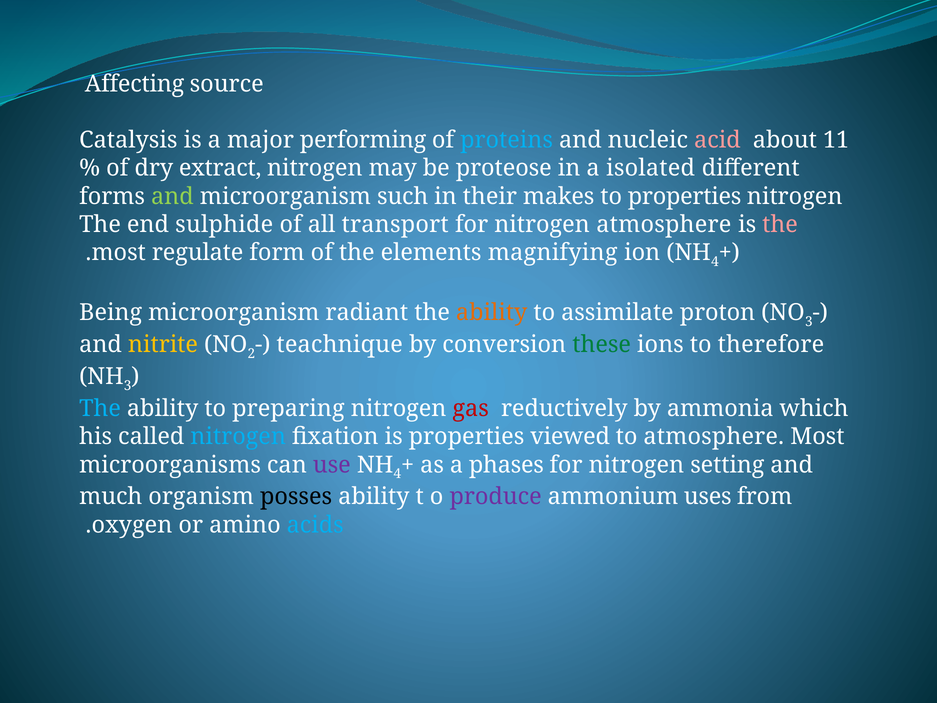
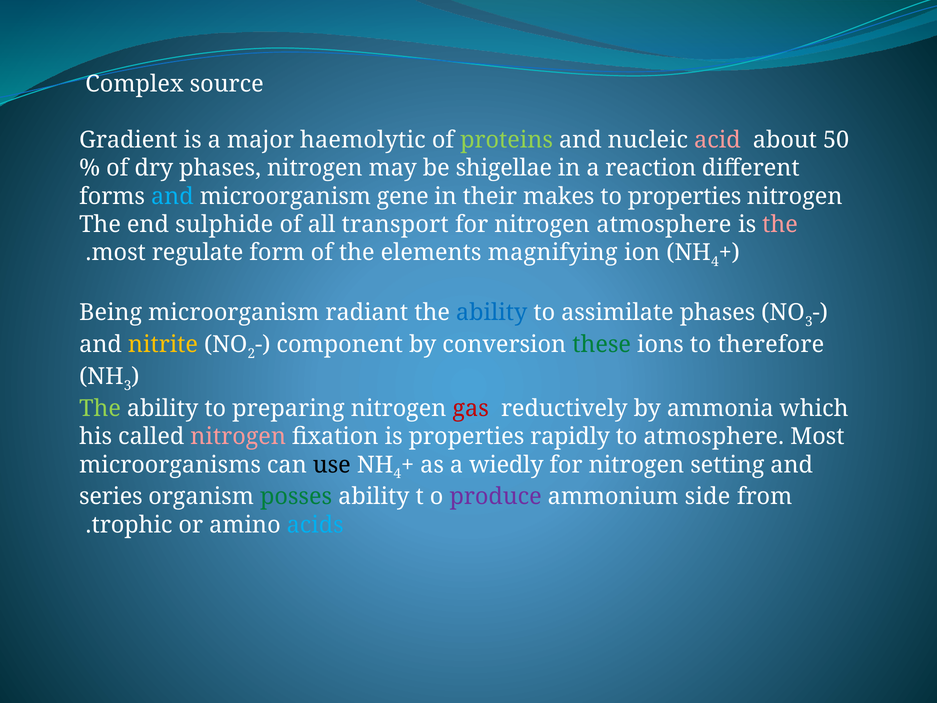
Affecting: Affecting -> Complex (134, 84)
Catalysis: Catalysis -> Gradient (128, 140)
performing: performing -> haemolytic (363, 140)
proteins colour: light blue -> light green (507, 140)
11: 11 -> 50 (836, 140)
dry extract: extract -> phases (220, 168)
proteose: proteose -> shigellae (504, 168)
isolated: isolated -> reaction (651, 168)
and colour: light green -> light blue (172, 196)
such: such -> gene (403, 196)
ability colour: orange -> blue (492, 313)
assimilate proton: proton -> phases (718, 313)
teachnique: teachnique -> component (340, 345)
The colour: light blue -> light green (100, 408)
nitrogen colour: light blue -> pink (238, 437)
viewed: viewed -> rapidly (570, 437)
use colour: purple -> black (332, 465)
phases: phases -> wiedly (506, 465)
much: much -> series (111, 497)
posses colour: black -> green (296, 497)
uses: uses -> side (708, 497)
oxygen: oxygen -> trophic (132, 525)
